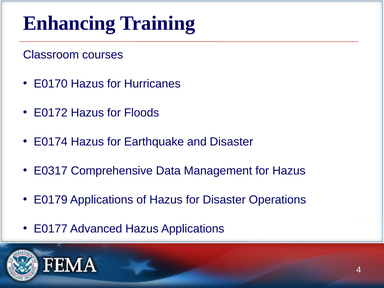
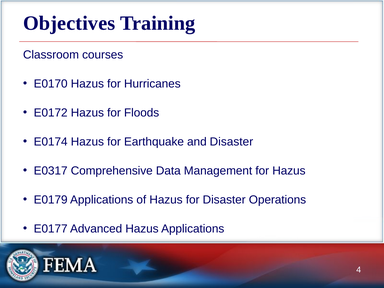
Enhancing: Enhancing -> Objectives (69, 23)
